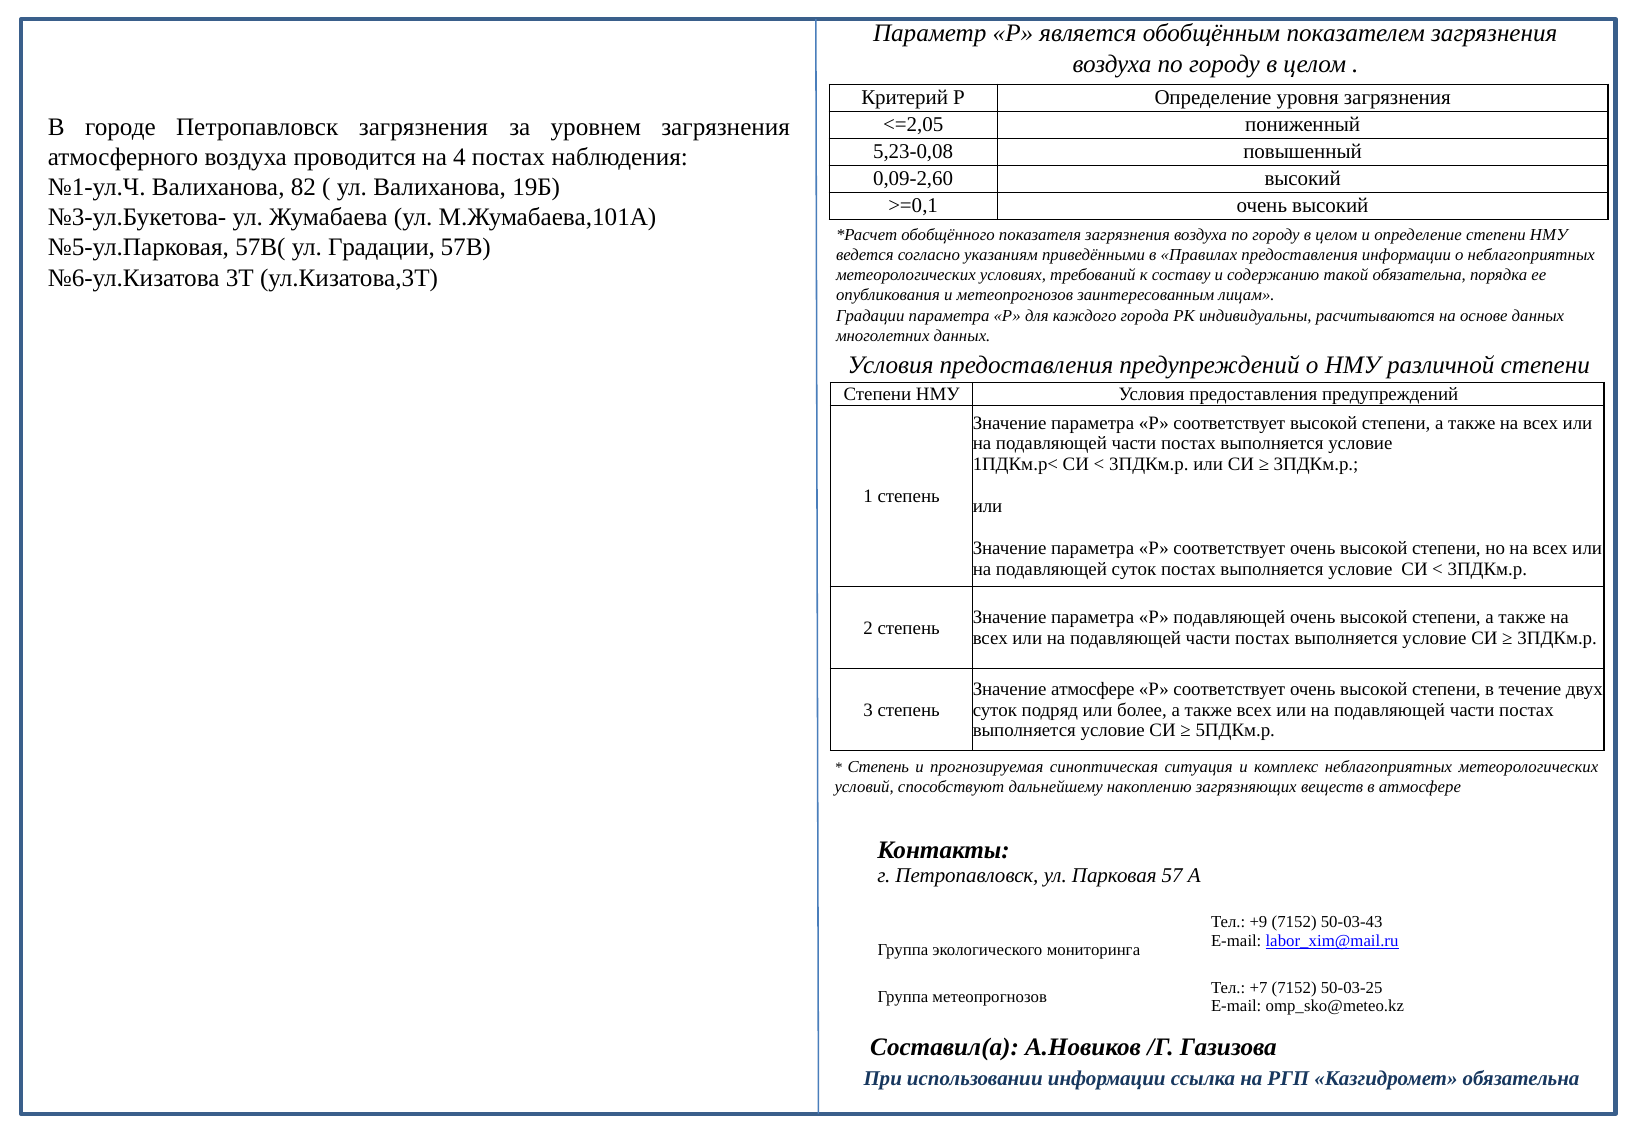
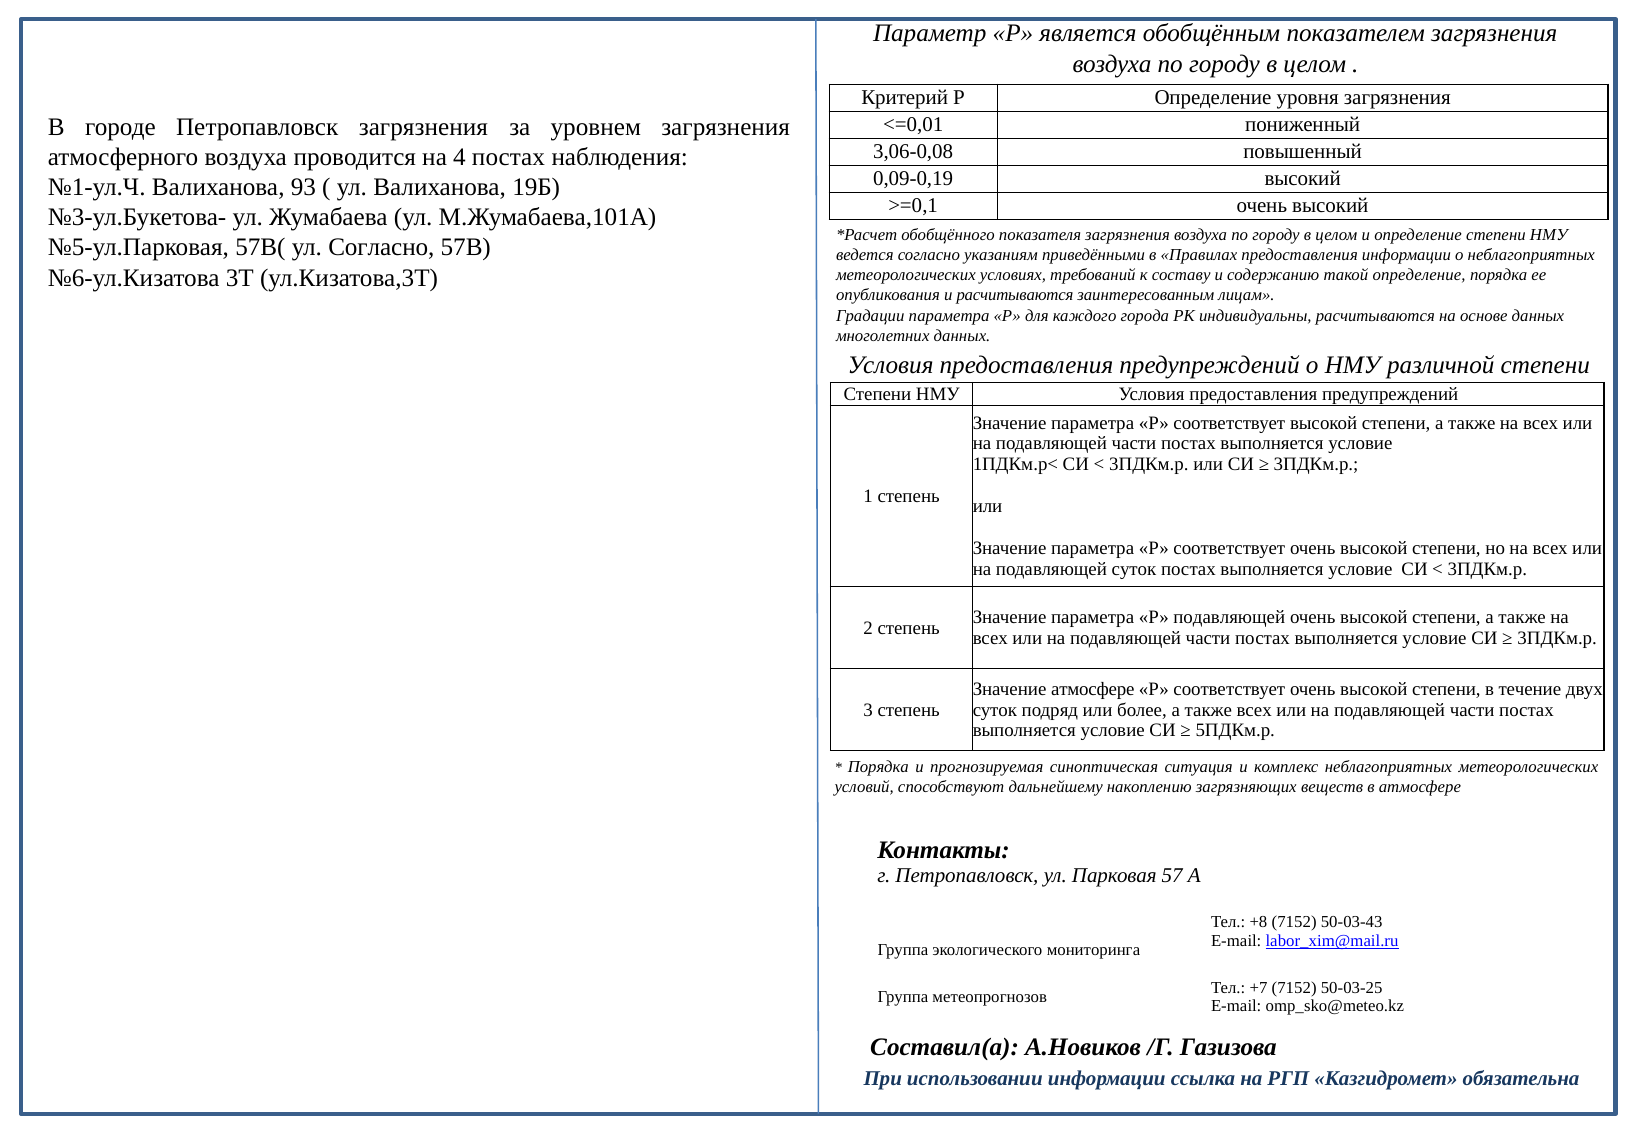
<=2,05: <=2,05 -> <=0,01 (913, 124)
5,23-0,08: 5,23-0,08 -> 3,06-0,08 (913, 151)
0,09-2,60: 0,09-2,60 -> 0,09-0,19 (913, 178)
82: 82 -> 93 (303, 187)
ул Градации: Градации -> Согласно (381, 248)
такой обязательна: обязательна -> определение (1419, 275)
и метеопрогнозов: метеопрогнозов -> расчитываются (1015, 295)
Степень: Степень -> Порядка (878, 767)
+9: +9 -> +8 (1258, 923)
